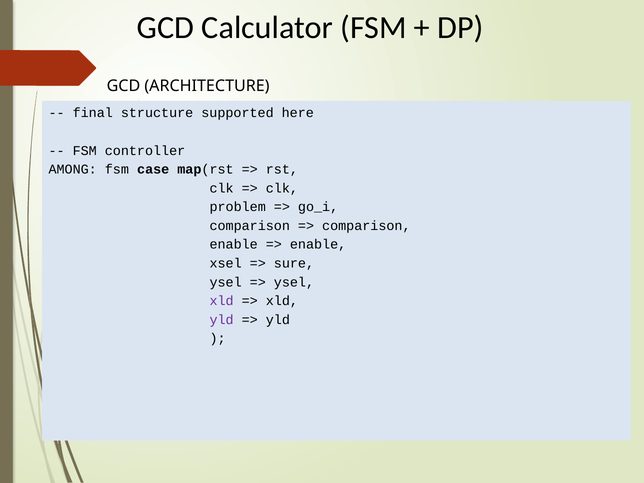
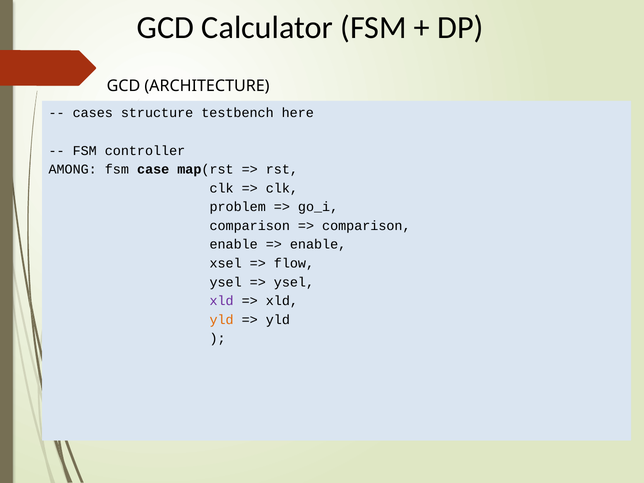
final: final -> cases (93, 113)
supported: supported -> testbench (237, 113)
sure: sure -> flow (294, 263)
yld colour: purple -> orange (222, 320)
